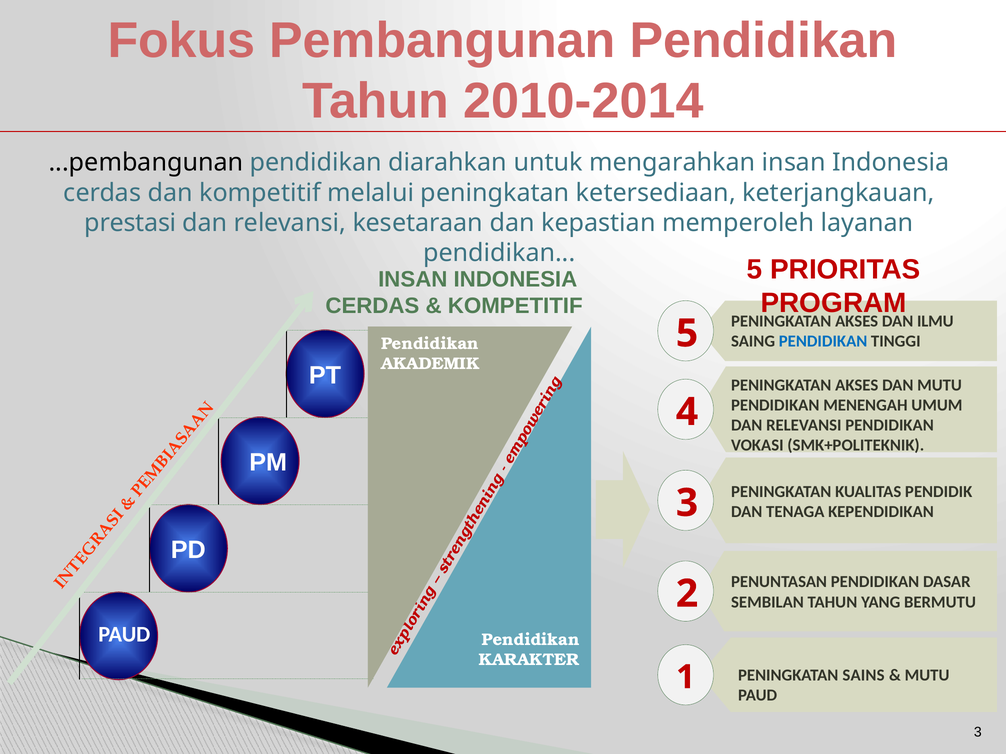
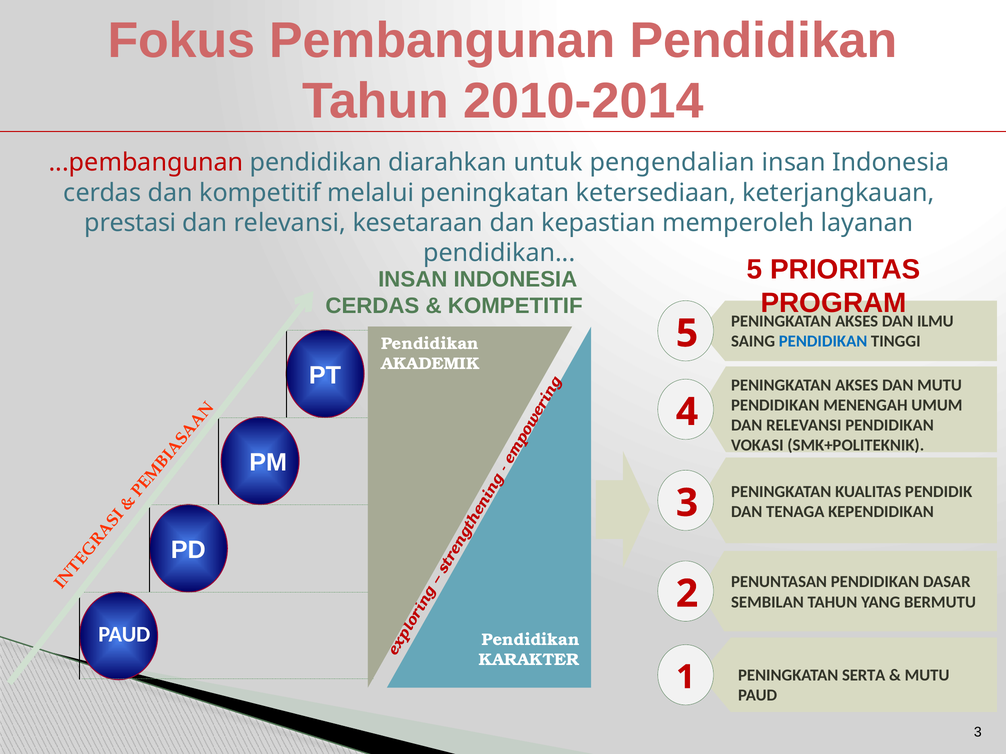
...pembangunan colour: black -> red (146, 163)
mengarahkan: mengarahkan -> pengendalian (672, 163)
SAINS: SAINS -> SERTA (864, 675)
